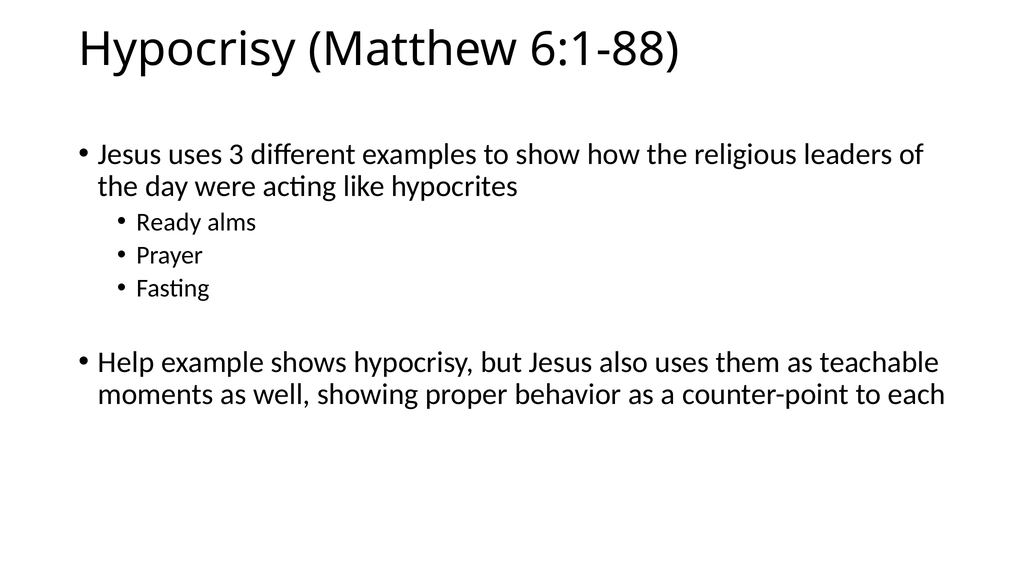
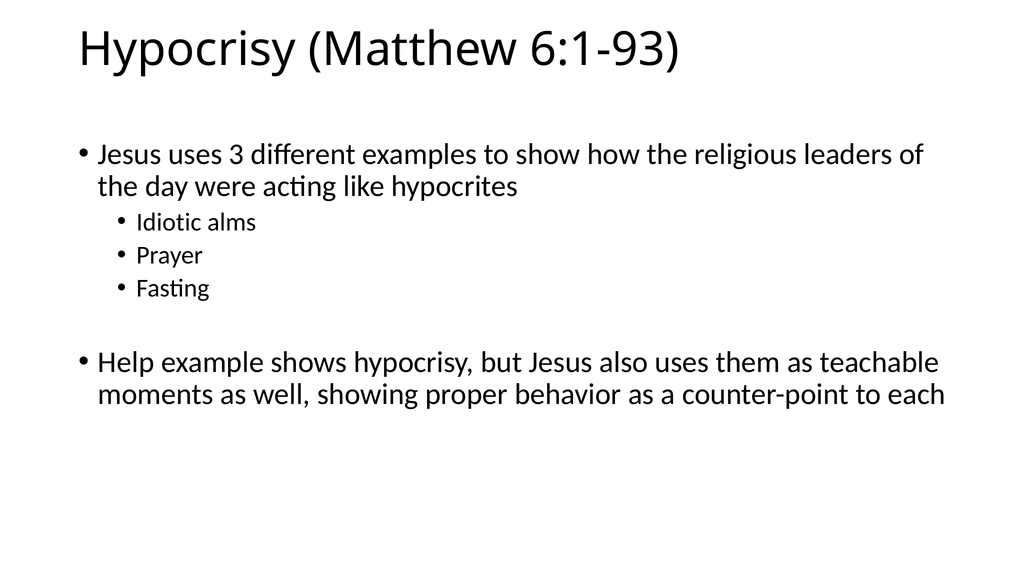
6:1-88: 6:1-88 -> 6:1-93 (605, 49)
Ready: Ready -> Idiotic (169, 222)
